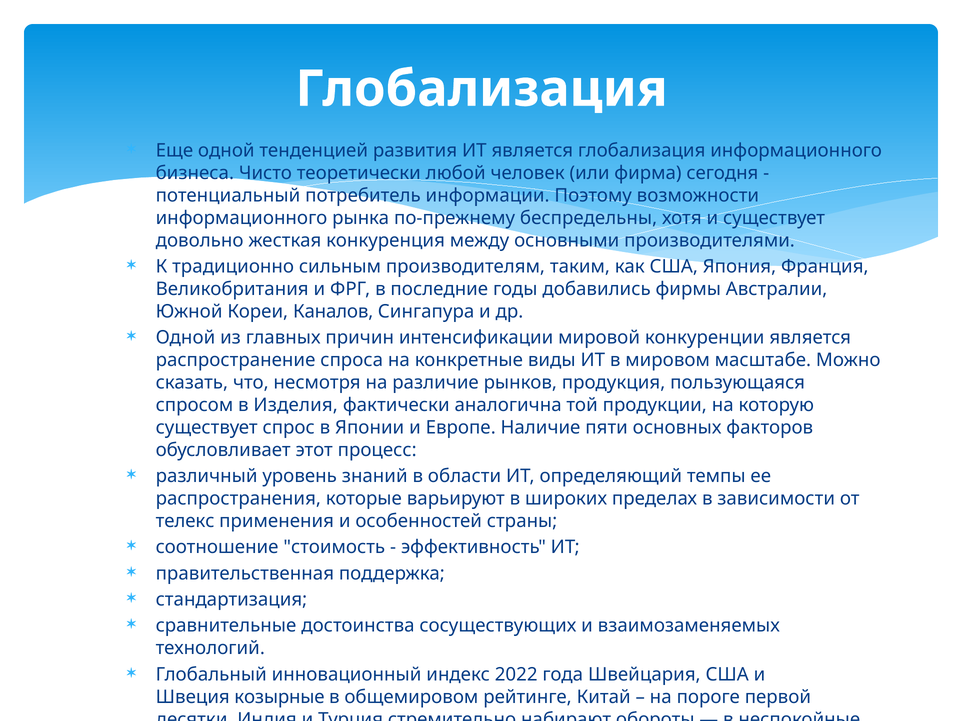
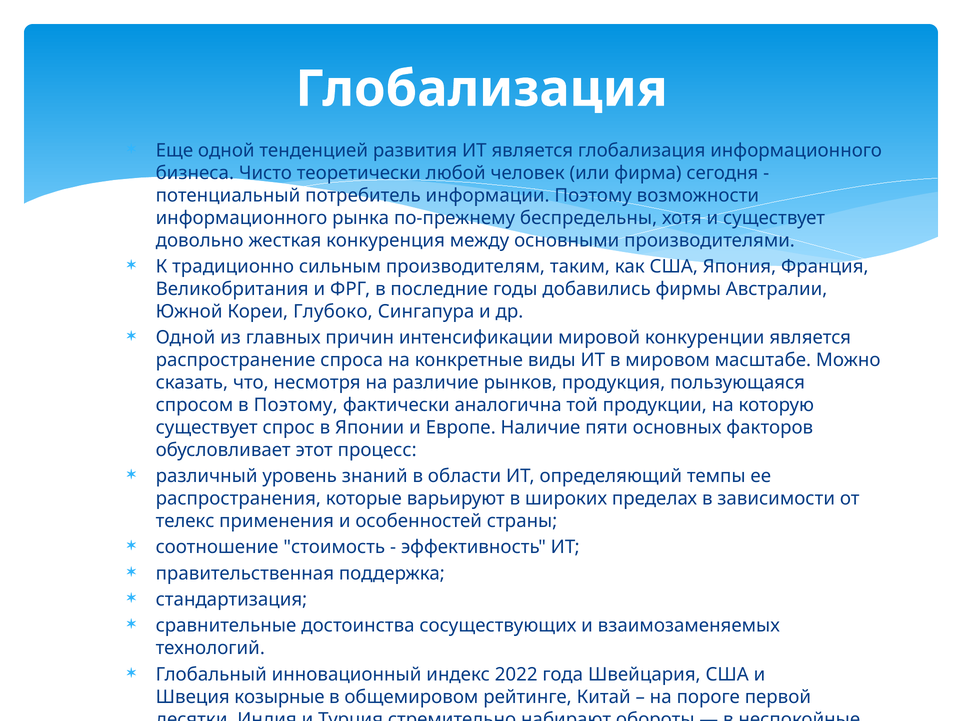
Каналов: Каналов -> Глубоко (333, 311)
в Изделия: Изделия -> Поэтому (296, 405)
